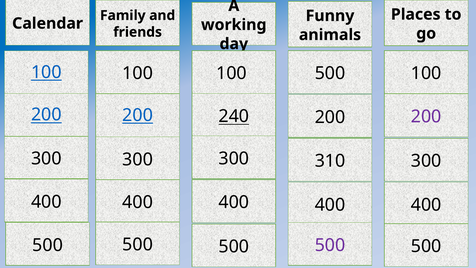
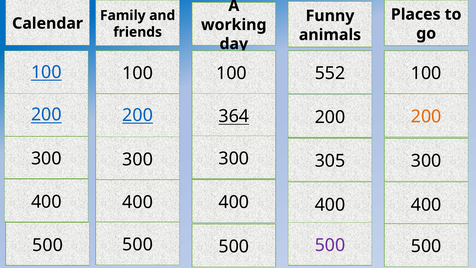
100 500: 500 -> 552 (330, 73)
240: 240 -> 364 (234, 116)
200 colour: purple -> orange (426, 116)
310: 310 -> 305 (330, 161)
